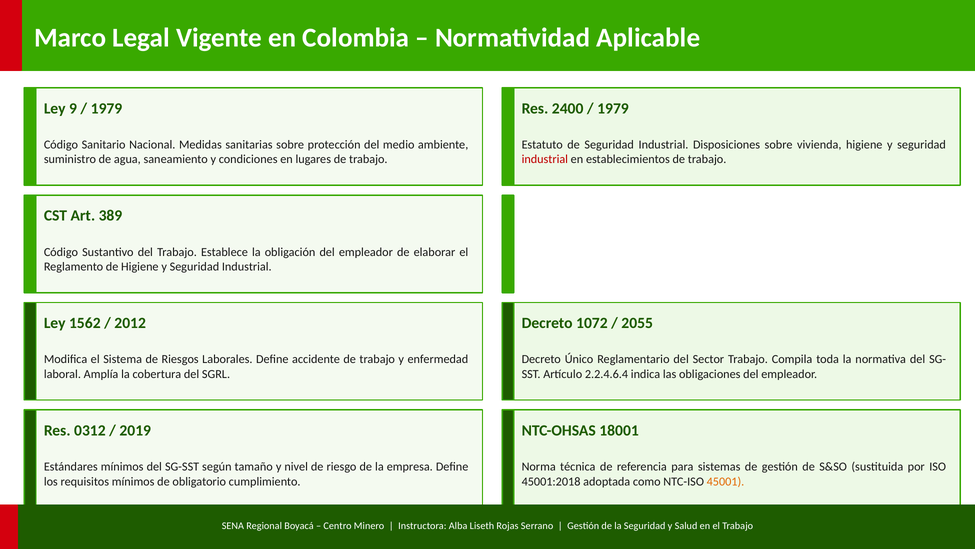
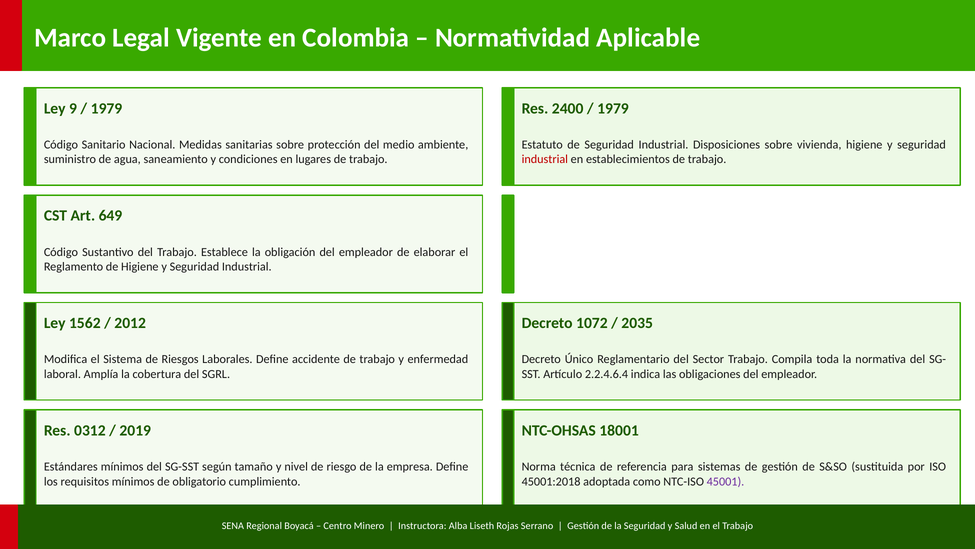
389: 389 -> 649 (110, 216)
2055: 2055 -> 2035 (637, 323)
45001 colour: orange -> purple (725, 481)
